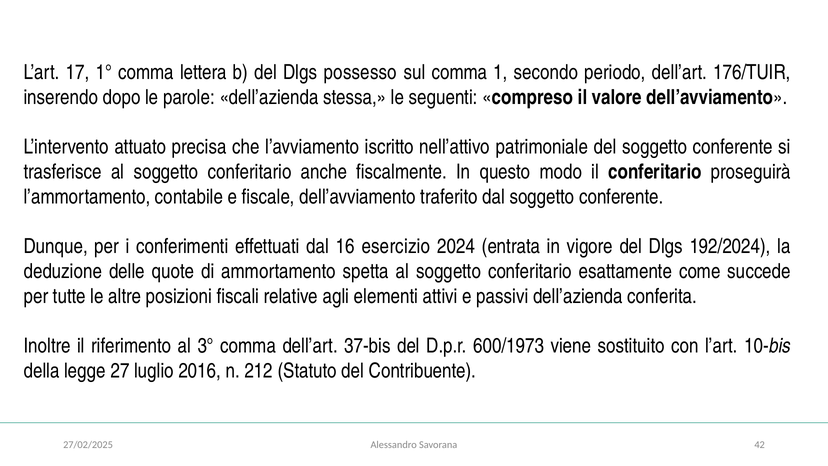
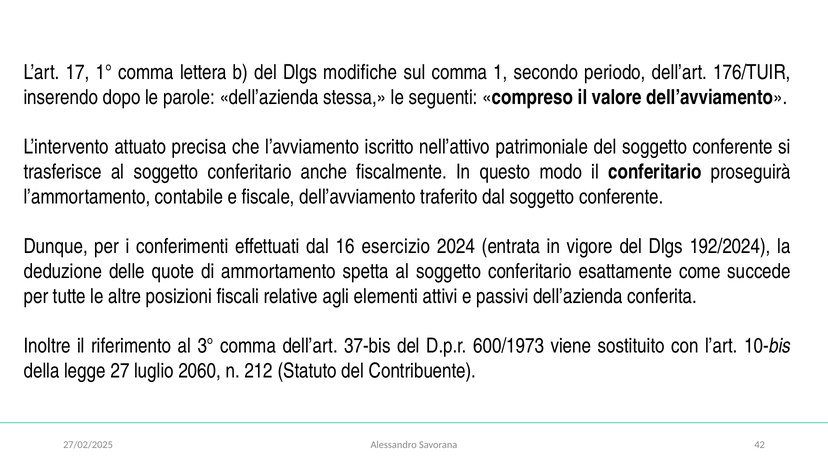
possesso: possesso -> modifiche (360, 72)
2016: 2016 -> 2060 (200, 371)
